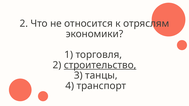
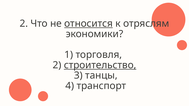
относится underline: none -> present (89, 24)
